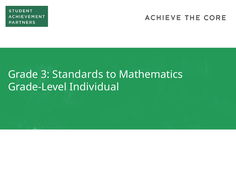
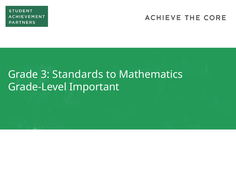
Individual: Individual -> Important (94, 87)
